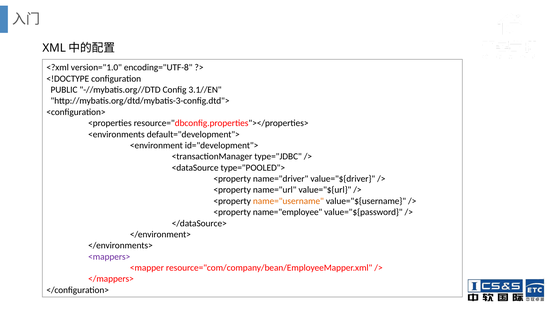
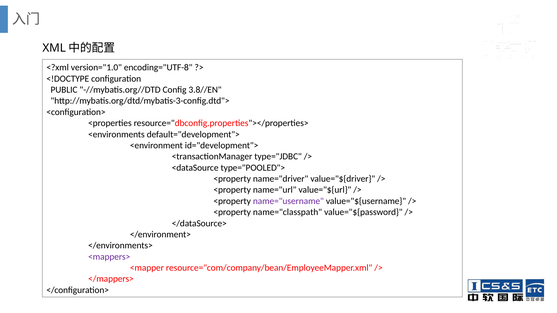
3.1//EN: 3.1//EN -> 3.8//EN (205, 90)
name="username colour: orange -> purple (288, 201)
name="employee: name="employee -> name="classpath (287, 212)
